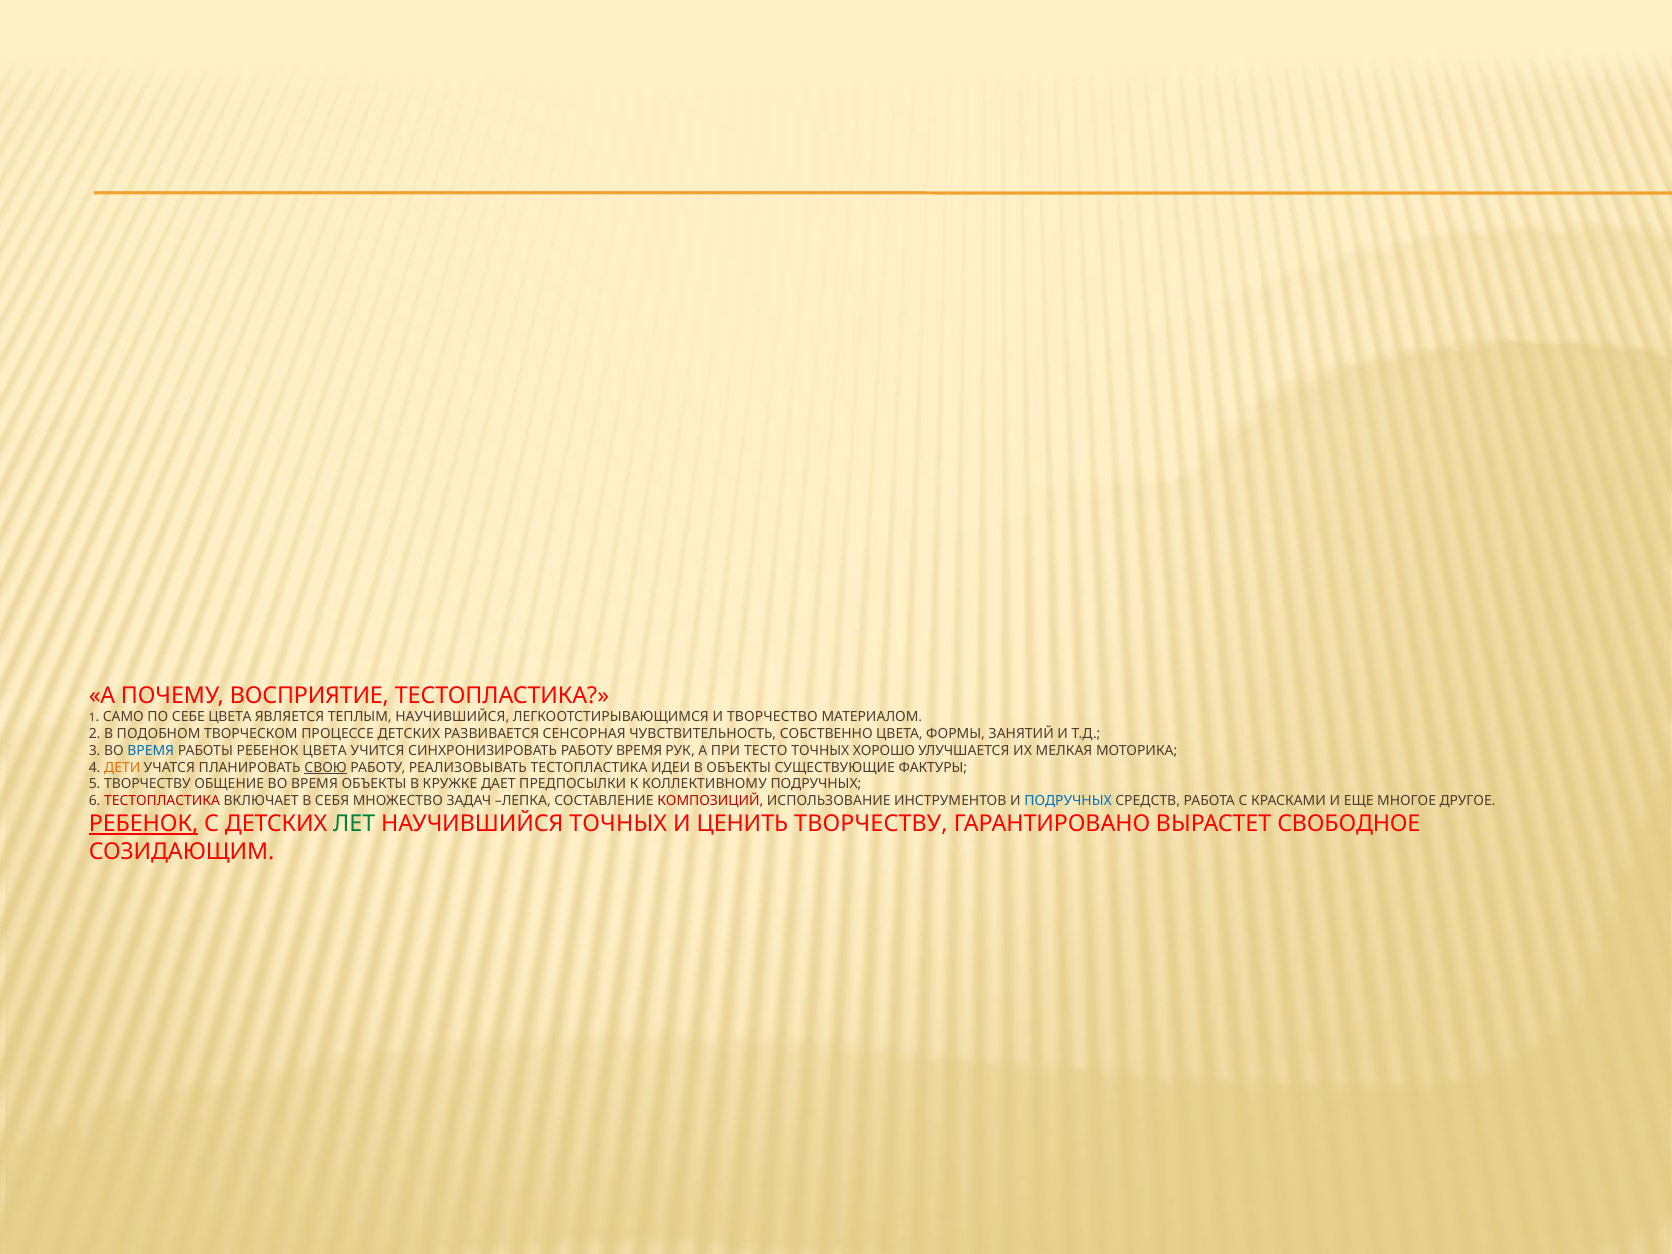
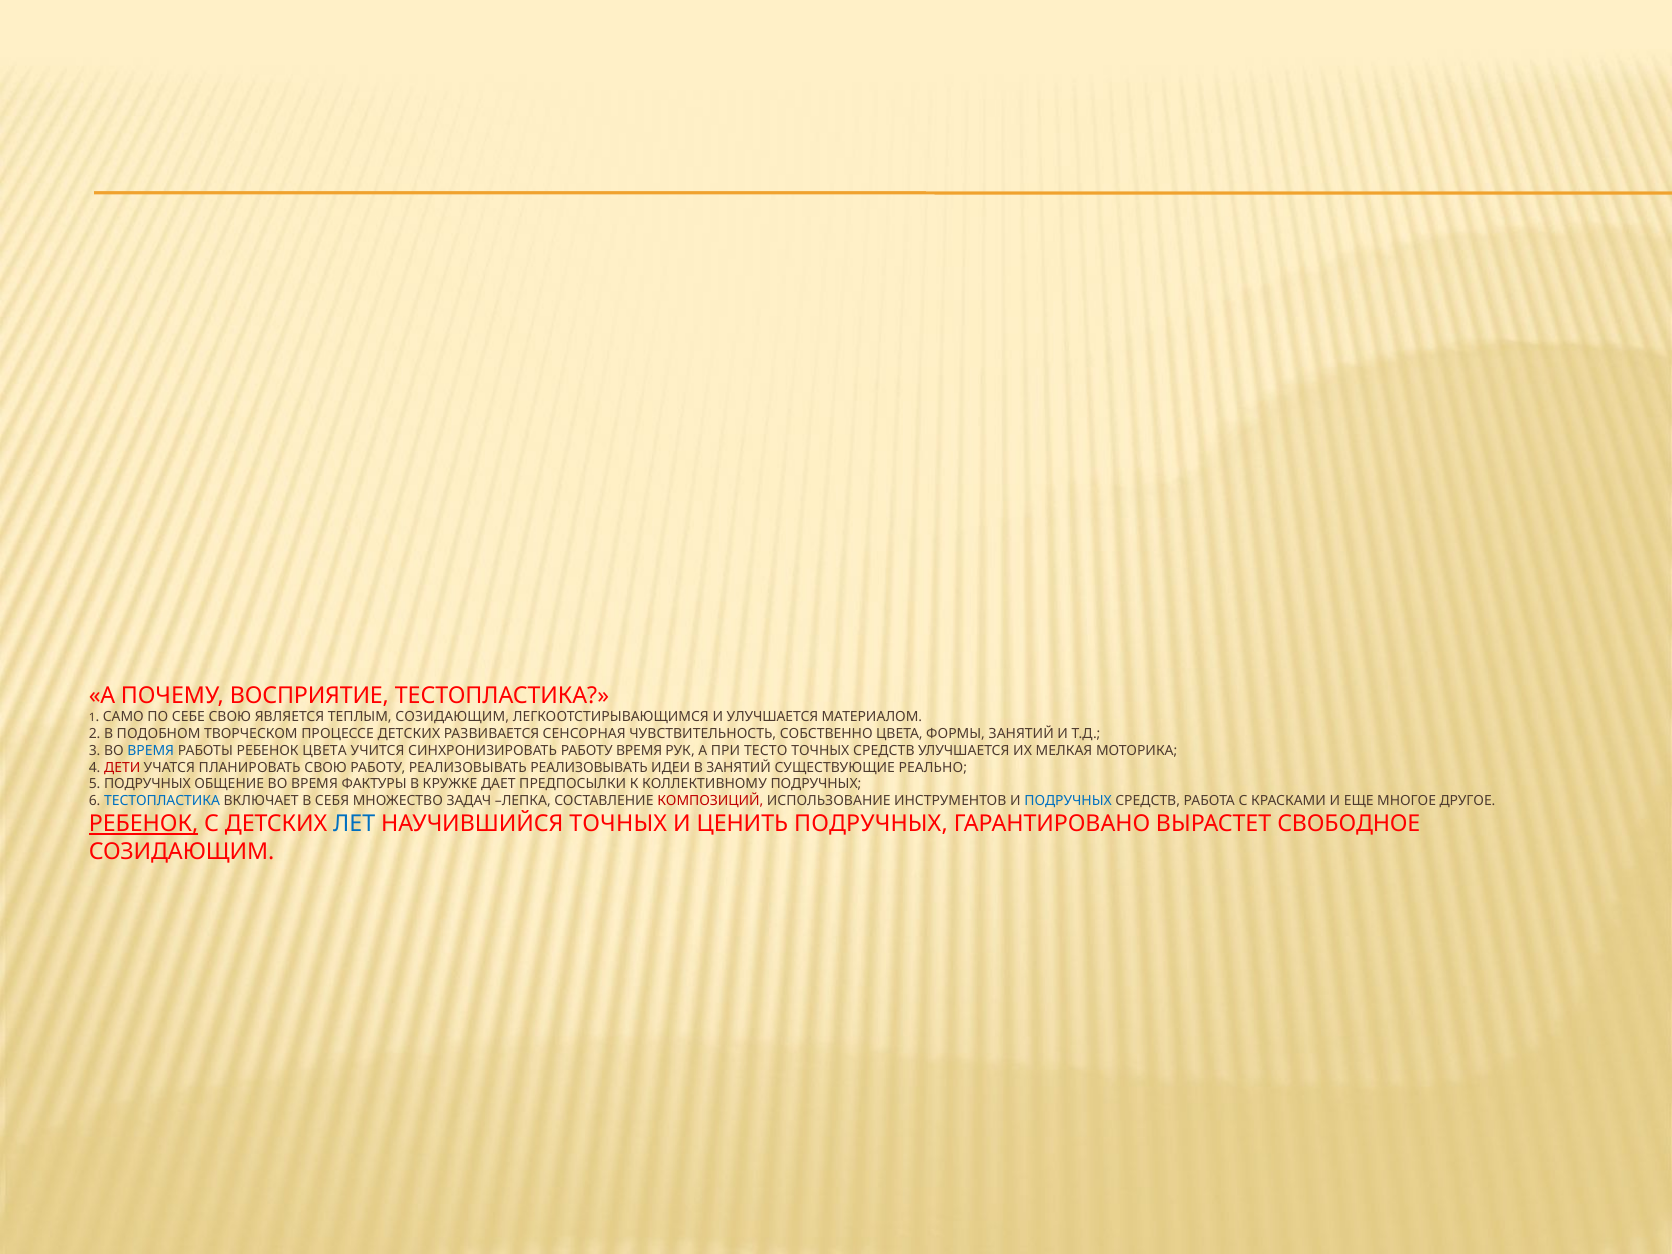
СЕБЕ ЦВЕТА: ЦВЕТА -> СВОЮ (230, 717)
ТЕПЛЫМ НАУЧИВШИЙСЯ: НАУЧИВШИЙСЯ -> СОЗИДАЮЩИМ (452, 717)
И ТВОРЧЕСТВО: ТВОРЧЕСТВО -> УЛУЧШАЕТСЯ (772, 717)
ТОЧНЫХ ХОРОШО: ХОРОШО -> СРЕДСТВ (884, 751)
ДЕТИ colour: orange -> red (122, 767)
СВОЮ underline: present -> none (326, 767)
РЕАЛИЗОВЫВАТЬ ТЕСТОПЛАСТИКА: ТЕСТОПЛАСТИКА -> РЕАЛИЗОВЫВАТЬ (589, 767)
В ОБЪЕКТЫ: ОБЪЕКТЫ -> ЗАНЯТИЙ (739, 767)
ФАКТУРЫ: ФАКТУРЫ -> РЕАЛЬНО (933, 767)
5 ТВОРЧЕСТВУ: ТВОРЧЕСТВУ -> ПОДРУЧНЫХ (147, 784)
ВРЕМЯ ОБЪЕКТЫ: ОБЪЕКТЫ -> ФАКТУРЫ (374, 784)
ТЕСТОПЛАСТИКА colour: red -> blue (162, 801)
ЛЕТ colour: green -> blue (354, 824)
ЦЕНИТЬ ТВОРЧЕСТВУ: ТВОРЧЕСТВУ -> ПОДРУЧНЫХ (871, 824)
